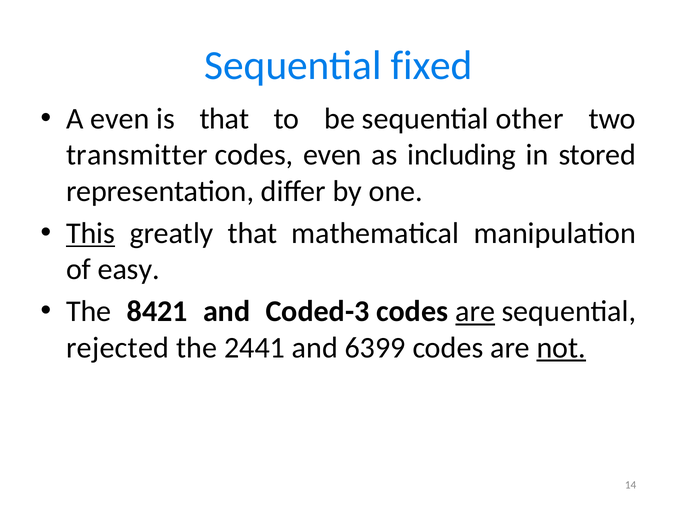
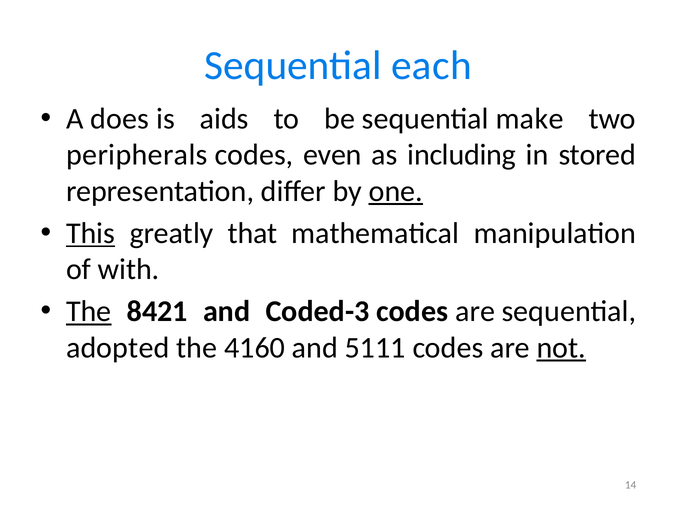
fixed: fixed -> each (431, 66)
A even: even -> does (120, 119)
is that: that -> aids (224, 119)
other: other -> make (530, 119)
transmitter: transmitter -> peripherals (137, 155)
one underline: none -> present (396, 191)
easy: easy -> with (129, 269)
The underline: none -> present (89, 311)
are underline: present -> none (475, 311)
rejected: rejected -> adopted (118, 347)
2441: 2441 -> 4160 (255, 347)
6399: 6399 -> 5111 (375, 347)
